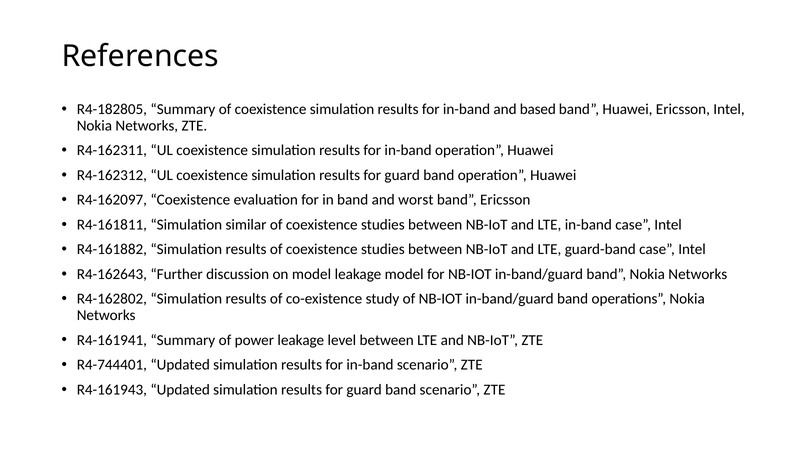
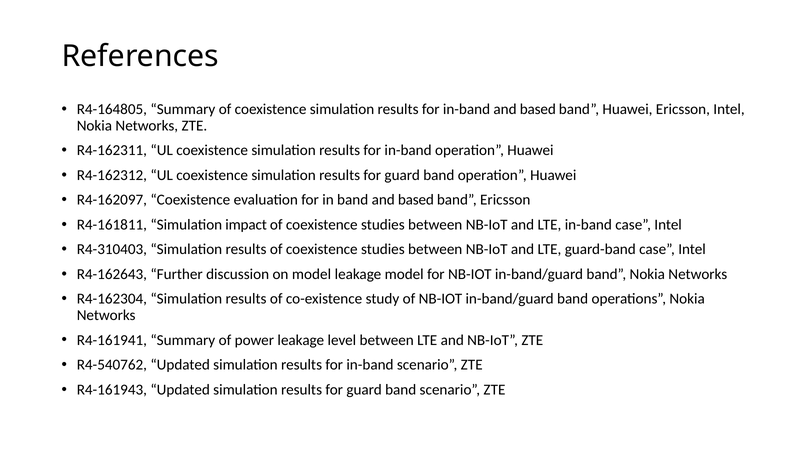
R4-182805: R4-182805 -> R4-164805 (112, 109)
band and worst: worst -> based (416, 200)
similar: similar -> impact (246, 225)
R4-161882: R4-161882 -> R4-310403 (112, 250)
R4-162802: R4-162802 -> R4-162304 (112, 299)
R4-744401: R4-744401 -> R4-540762 (112, 365)
